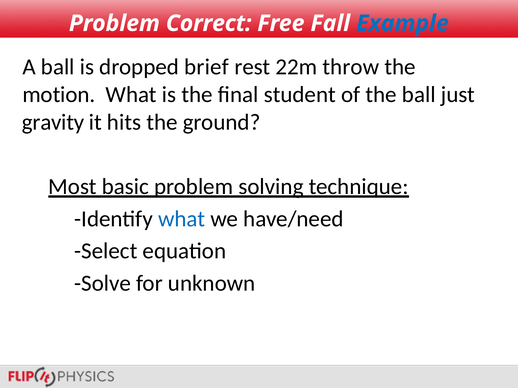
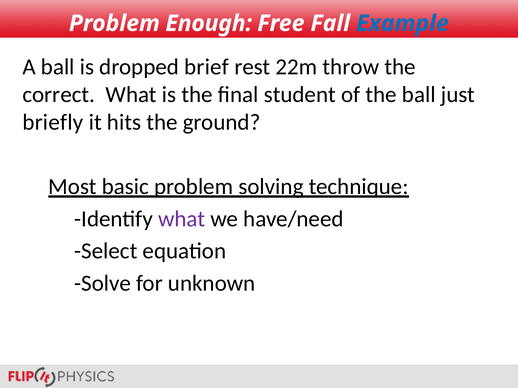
Correct: Correct -> Enough (209, 23)
motion: motion -> correct (59, 95)
gravity: gravity -> briefly (53, 122)
what colour: blue -> purple (182, 219)
